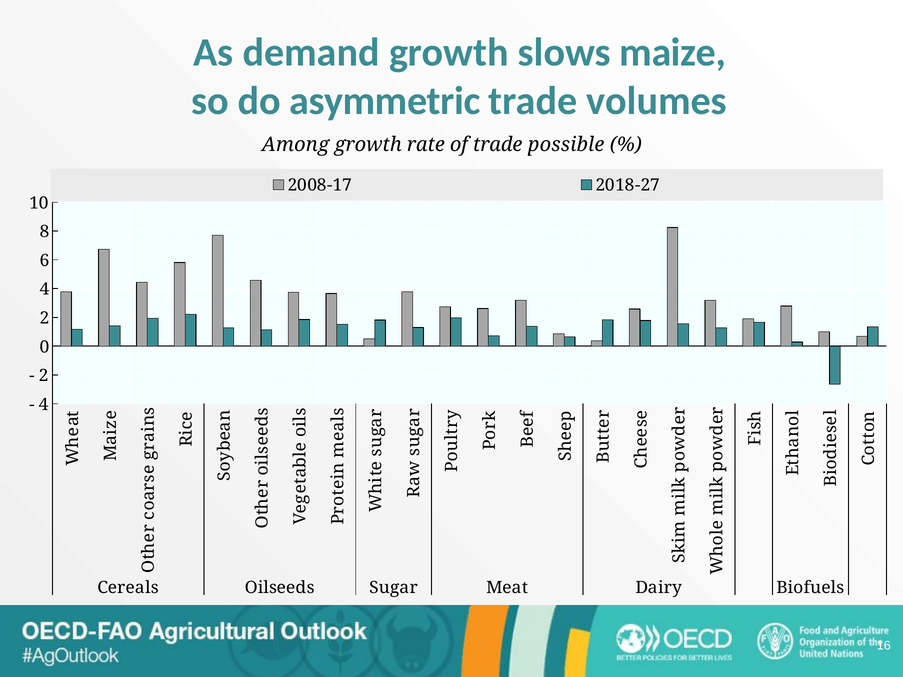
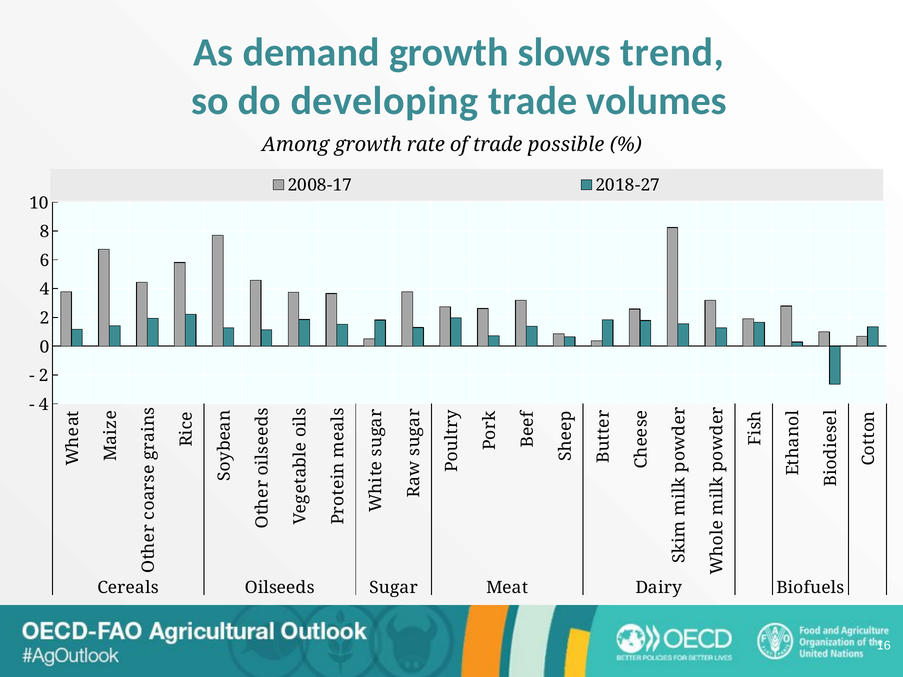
maize: maize -> trend (672, 53)
asymmetric: asymmetric -> developing (384, 101)
